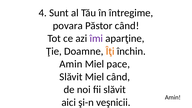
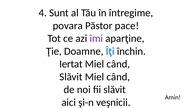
Păstor când: când -> pace (127, 26)
Îţi colour: orange -> blue (110, 51)
Amin: Amin -> Iertat (71, 64)
pace: pace -> când (118, 64)
